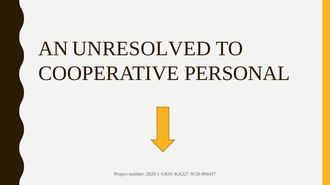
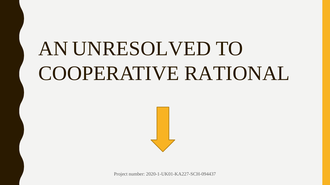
PERSONAL: PERSONAL -> RATIONAL (237, 74)
